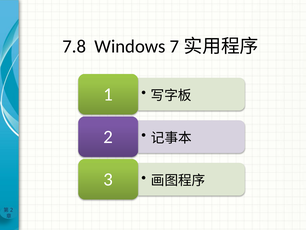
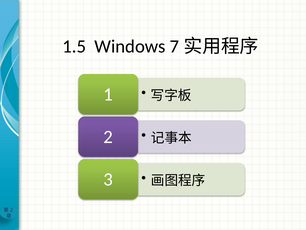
7.8: 7.8 -> 1.5 (74, 46)
